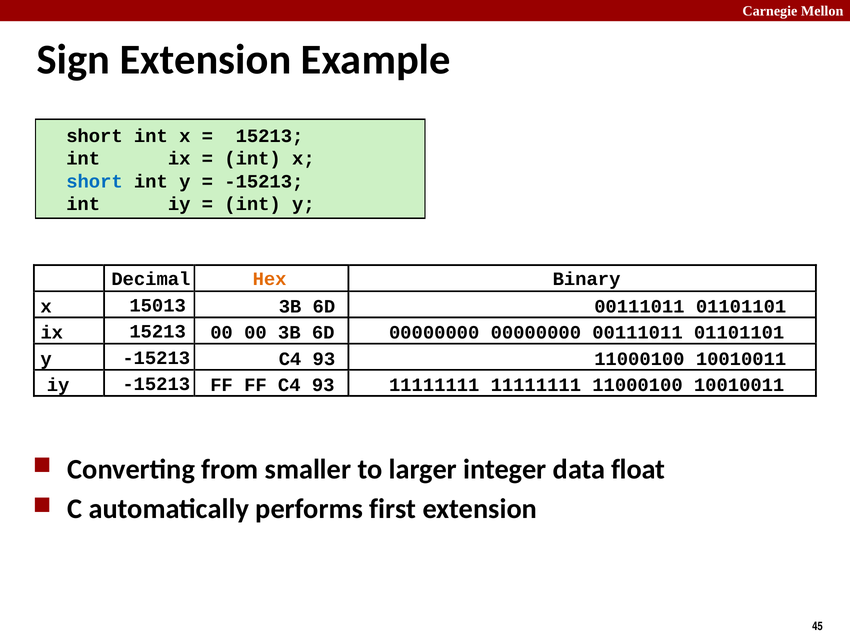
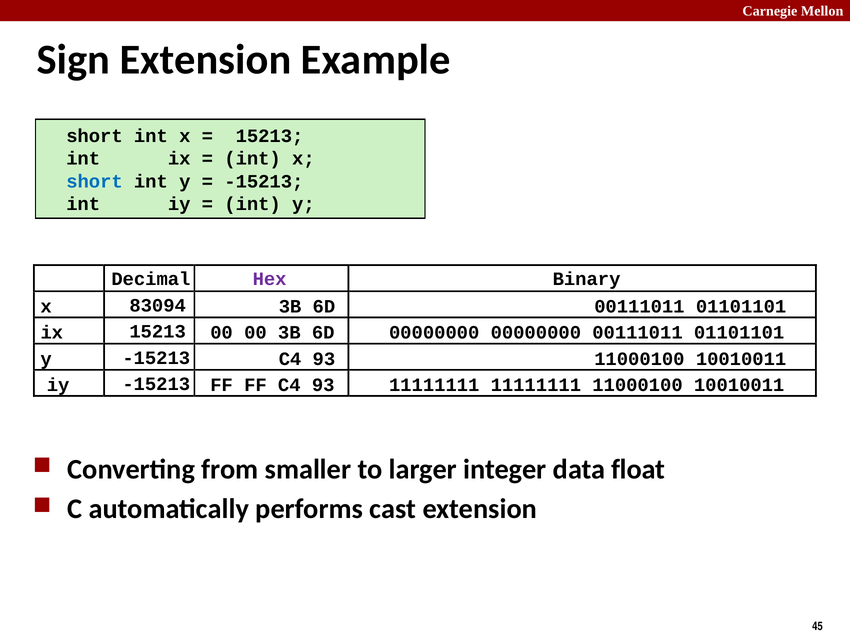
Hex colour: orange -> purple (270, 279)
15013: 15013 -> 83094 (158, 306)
first: first -> cast (393, 509)
